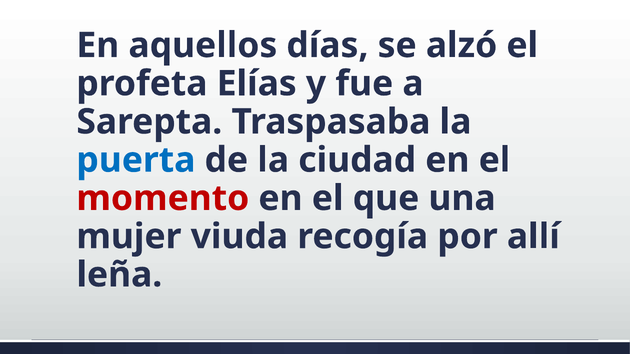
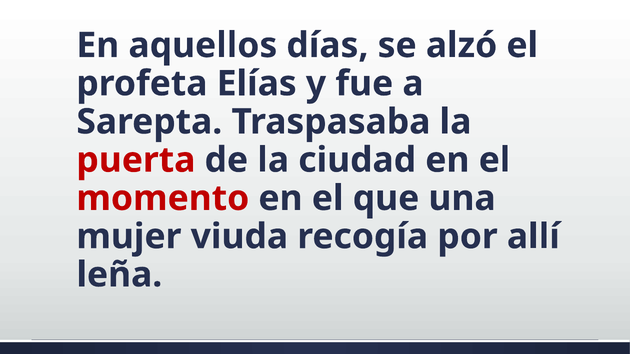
puerta colour: blue -> red (136, 160)
